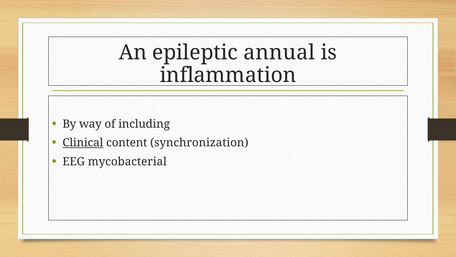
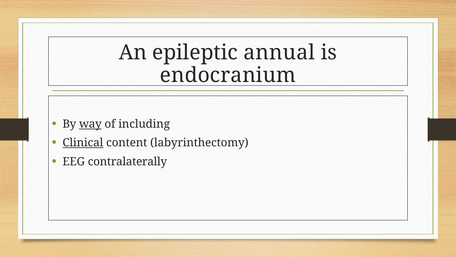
inflammation: inflammation -> endocranium (228, 75)
way underline: none -> present (90, 124)
synchronization: synchronization -> labyrinthectomy (199, 143)
mycobacterial: mycobacterial -> contralaterally (127, 161)
